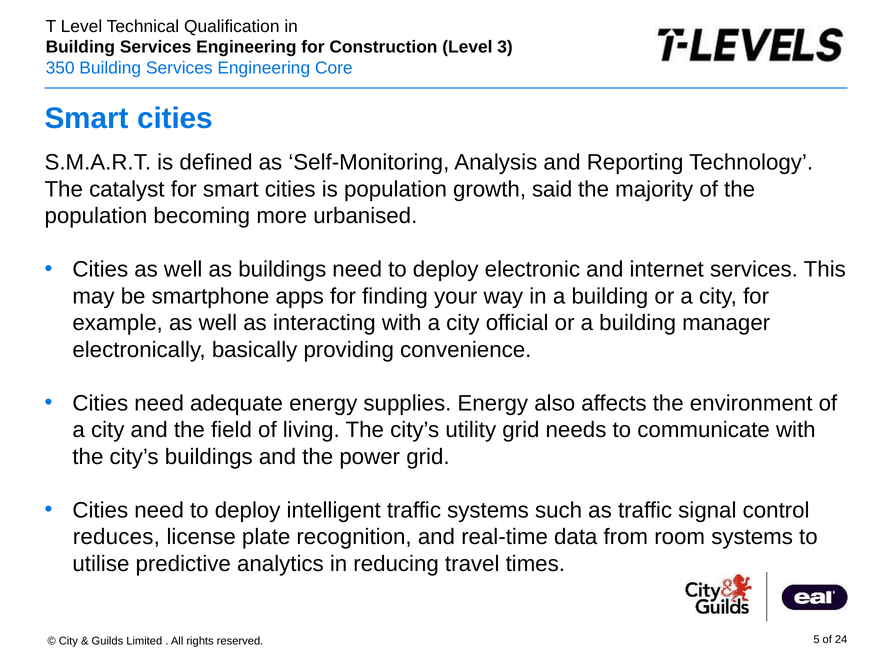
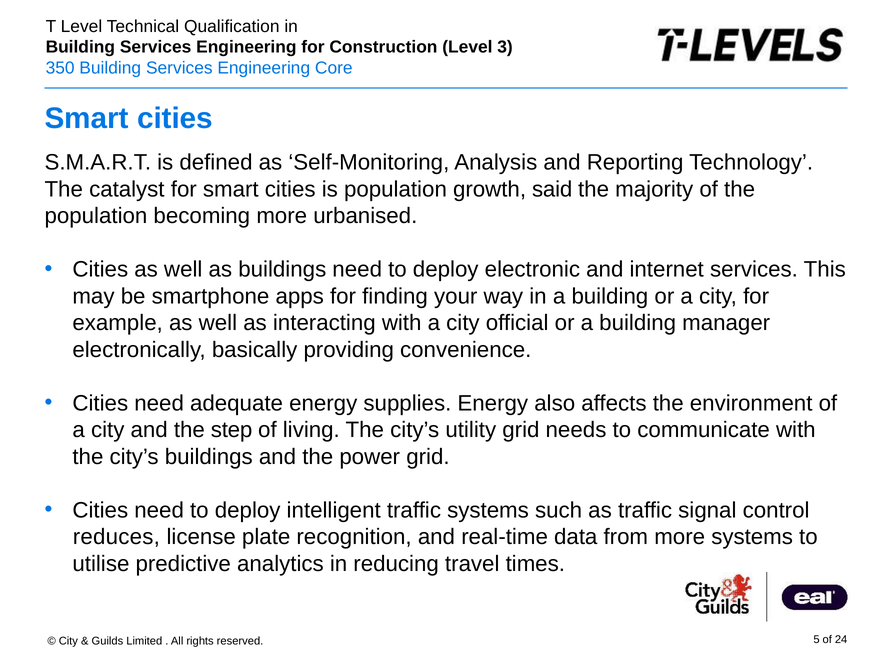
field: field -> step (232, 430)
from room: room -> more (680, 537)
